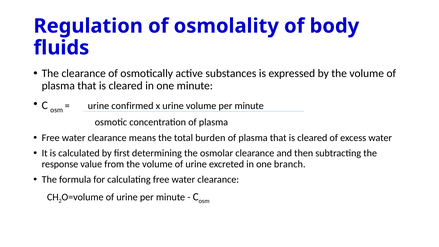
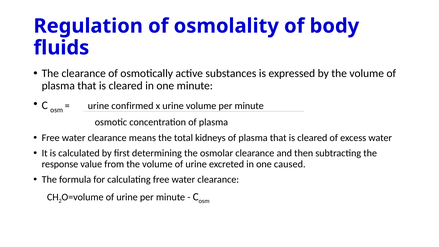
burden: burden -> kidneys (210, 138)
branch: branch -> caused (290, 164)
